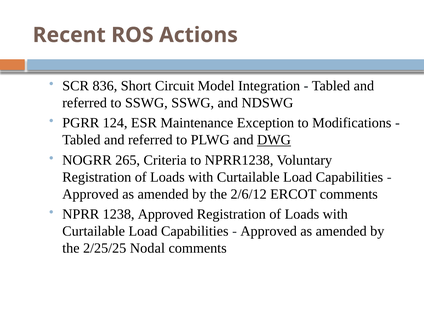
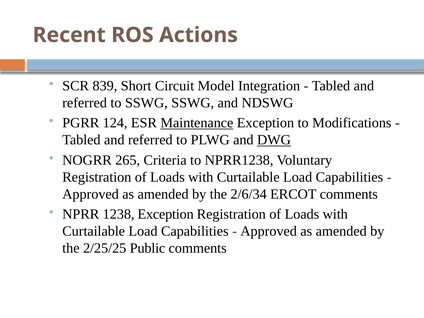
836: 836 -> 839 (105, 86)
Maintenance underline: none -> present (197, 123)
2/6/12: 2/6/12 -> 2/6/34 (249, 194)
1238 Approved: Approved -> Exception (166, 214)
Nodal: Nodal -> Public (148, 248)
